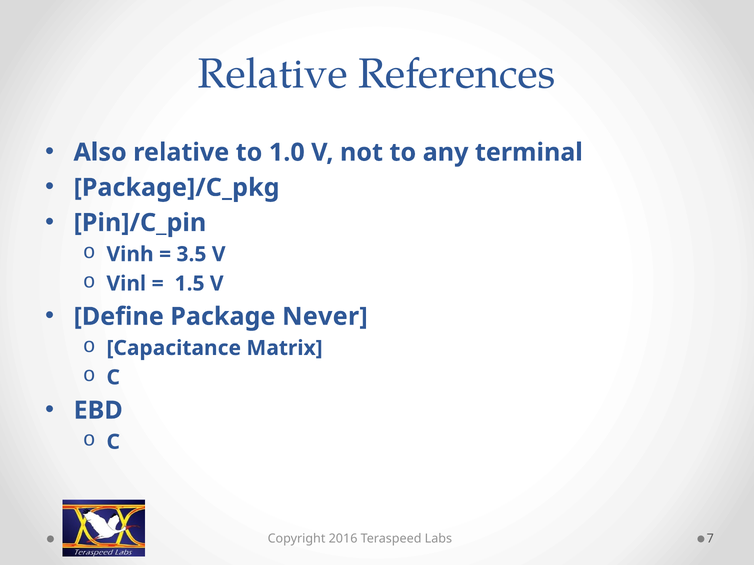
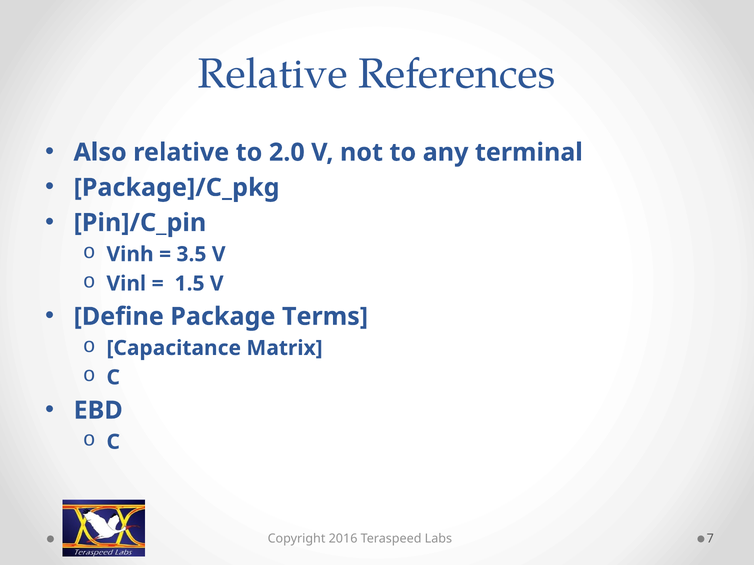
1.0: 1.0 -> 2.0 (287, 153)
Never: Never -> Terms (325, 317)
